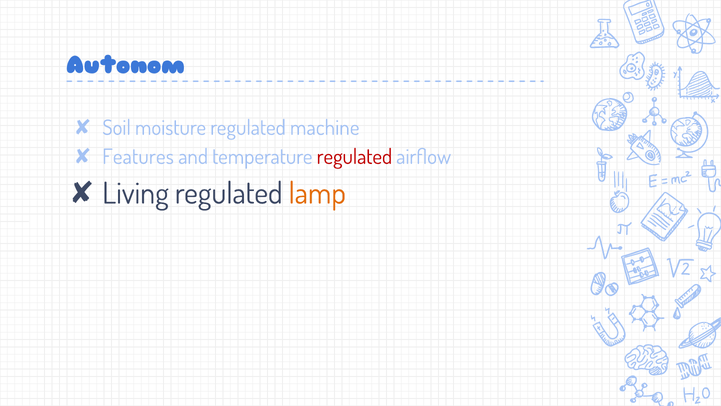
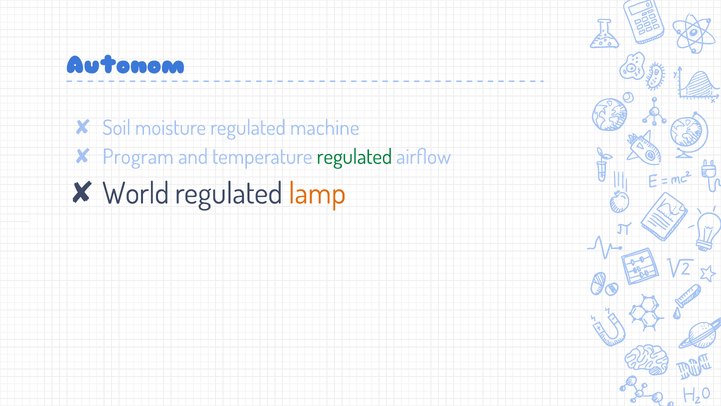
Features: Features -> Program (138, 157)
regulated colour: red -> green (354, 157)
Living: Living -> World (136, 193)
